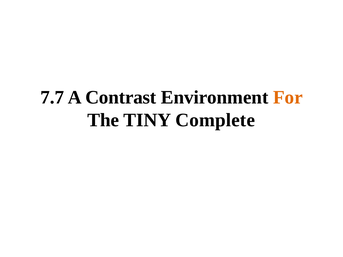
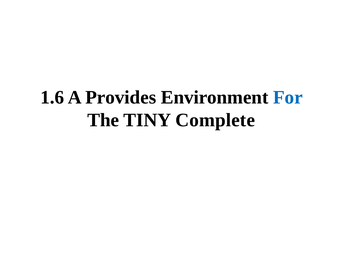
7.7: 7.7 -> 1.6 (52, 97)
Contrast: Contrast -> Provides (121, 97)
For colour: orange -> blue (288, 97)
